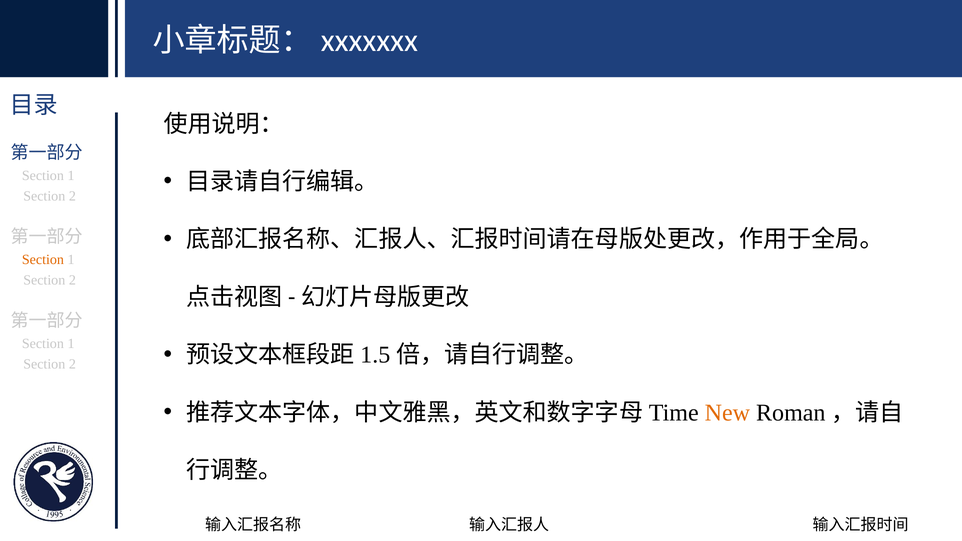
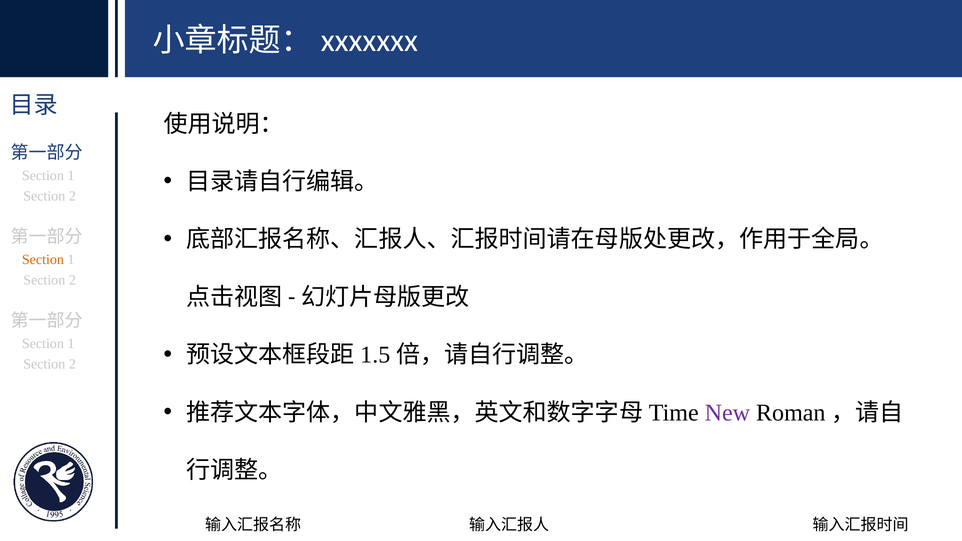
New colour: orange -> purple (727, 413)
